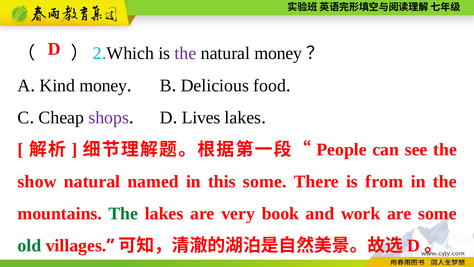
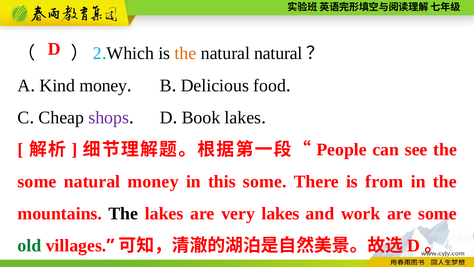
the colour: purple -> orange (185, 53)
natural money: money -> natural (278, 53)
Lives: Lives -> Book (201, 117)
show: show -> some (37, 181)
natural named: named -> money (153, 181)
The colour: green -> black (123, 213)
very book: book -> lakes (281, 213)
